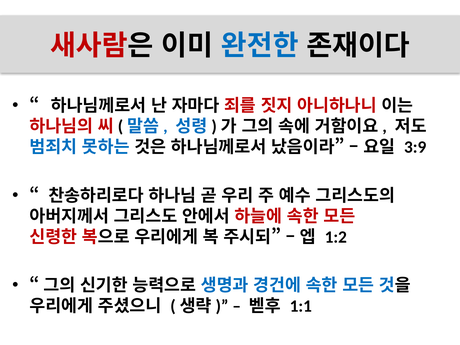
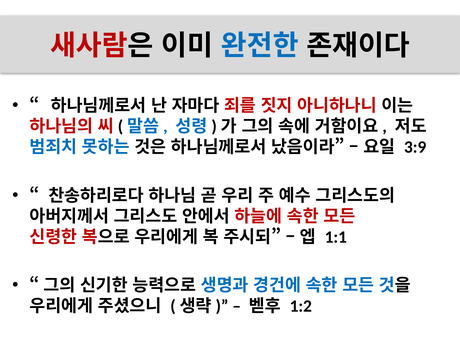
1:2: 1:2 -> 1:1 (336, 237)
1:1: 1:1 -> 1:2 (301, 306)
